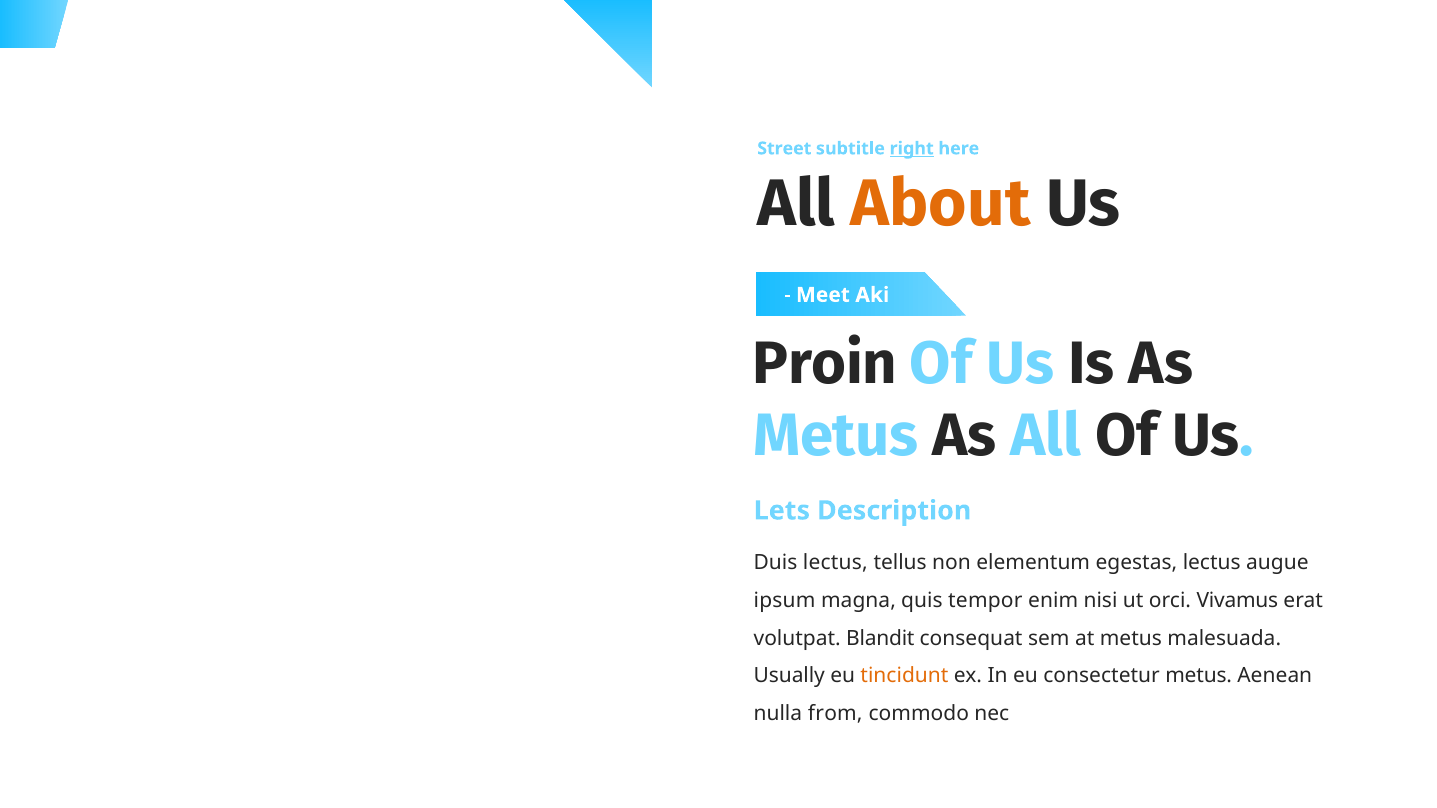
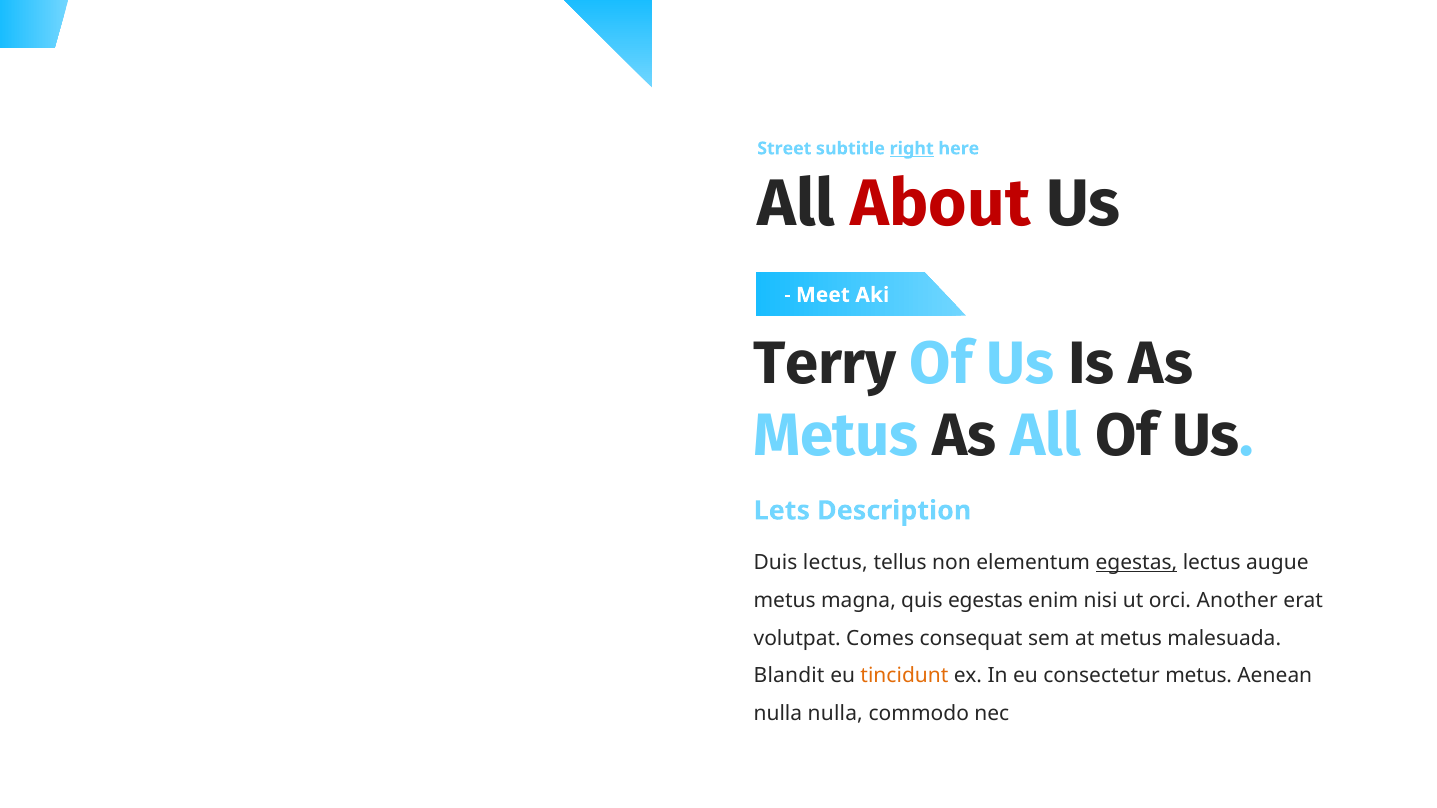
About colour: orange -> red (941, 204)
Proin: Proin -> Terry (825, 364)
egestas underline: none -> present (1136, 563)
ipsum: ipsum -> metus (785, 601)
quis tempor: tempor -> egestas (986, 601)
Vivamus: Vivamus -> Another (1237, 601)
Blandit: Blandit -> Comes (880, 638)
Usually: Usually -> Blandit (789, 676)
nulla from: from -> nulla (835, 714)
